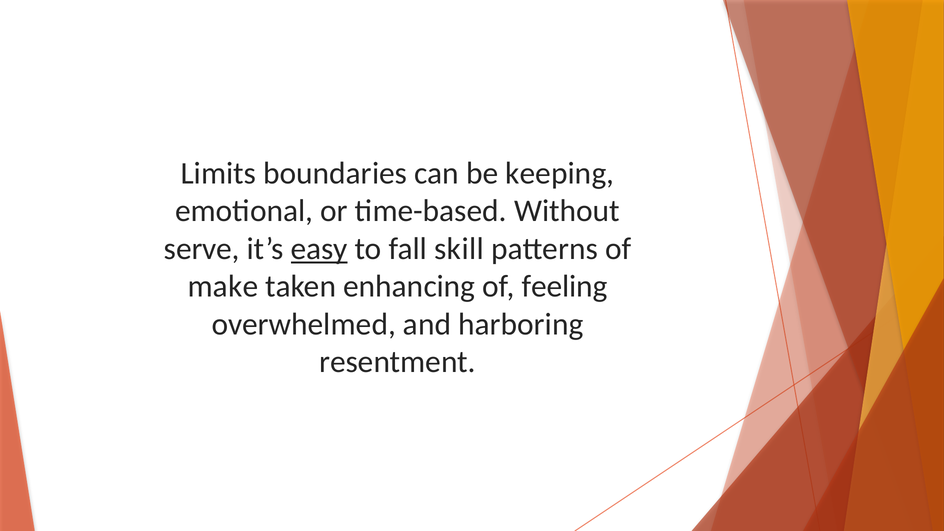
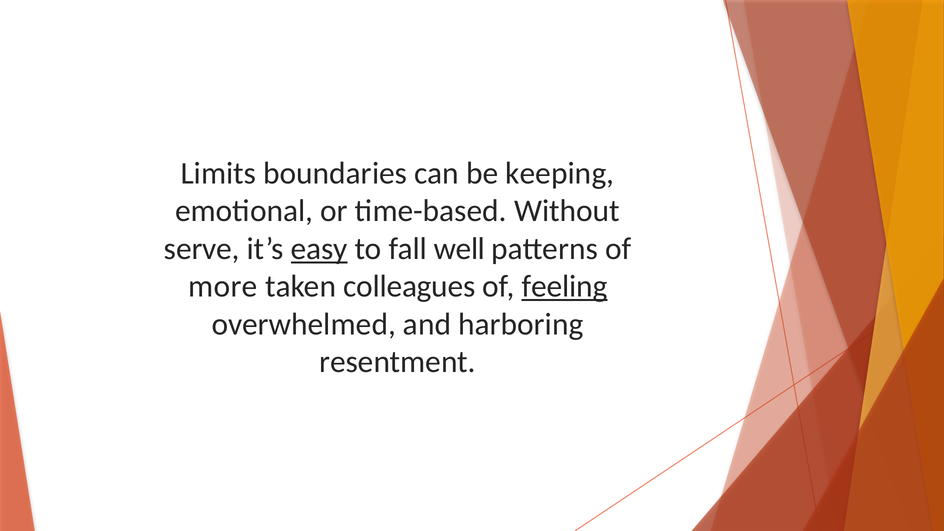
skill: skill -> well (459, 249)
make: make -> more (223, 287)
enhancing: enhancing -> colleagues (409, 287)
feeling underline: none -> present (565, 287)
